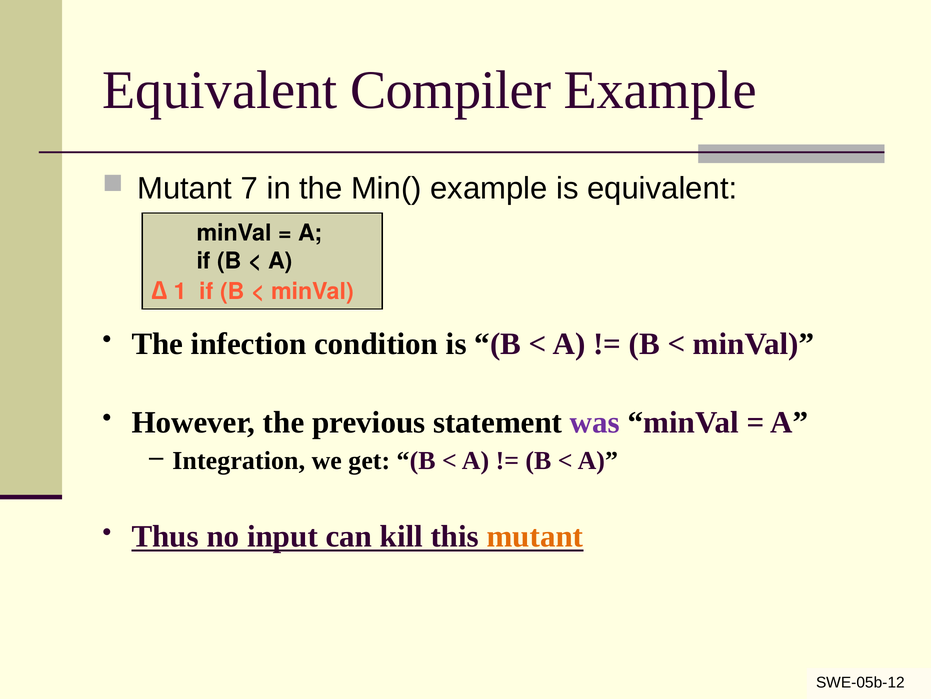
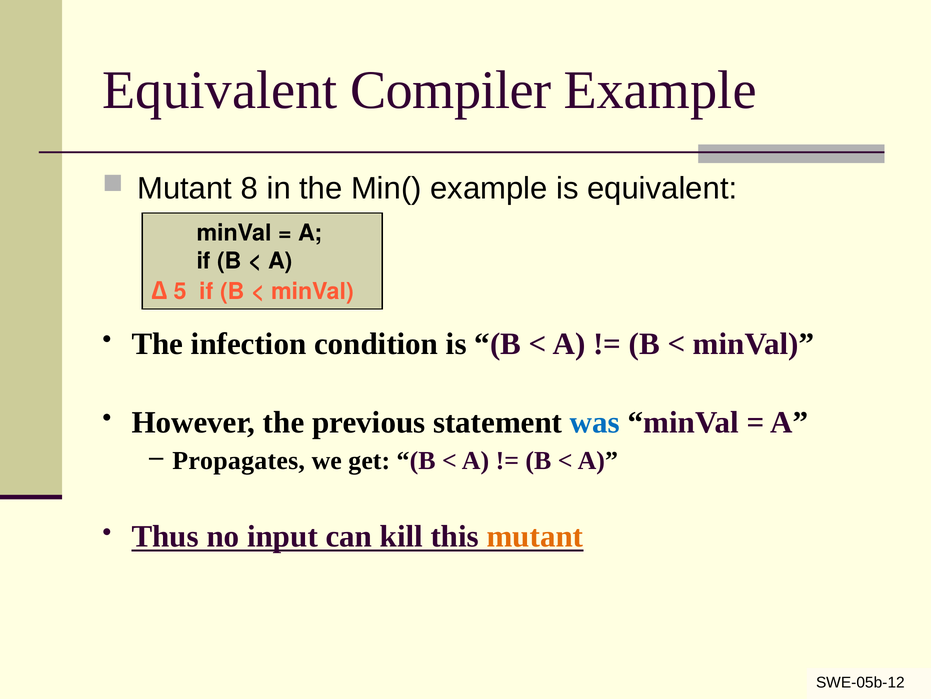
7: 7 -> 8 (249, 188)
1: 1 -> 5 (180, 291)
was colour: purple -> blue (595, 422)
Integration: Integration -> Propagates (239, 460)
